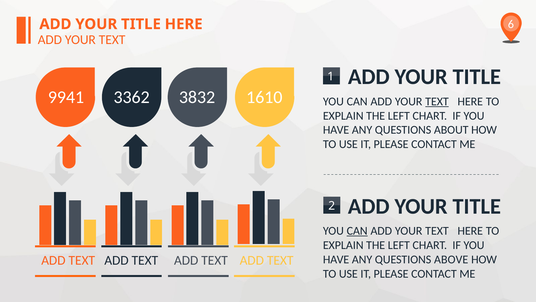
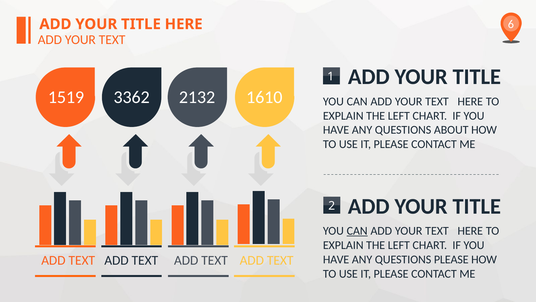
9941: 9941 -> 1519 (66, 97)
3832: 3832 -> 2132 (197, 97)
TEXT underline: present -> none (437, 101)
QUESTIONS ABOVE: ABOVE -> PLEASE (451, 259)
